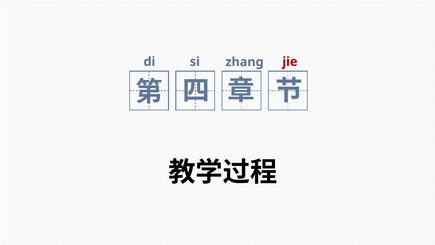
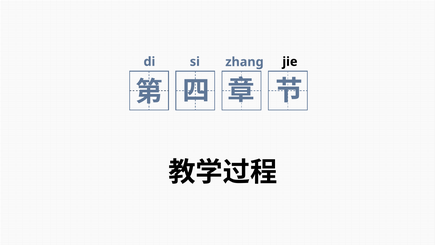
jie colour: red -> black (290, 62)
